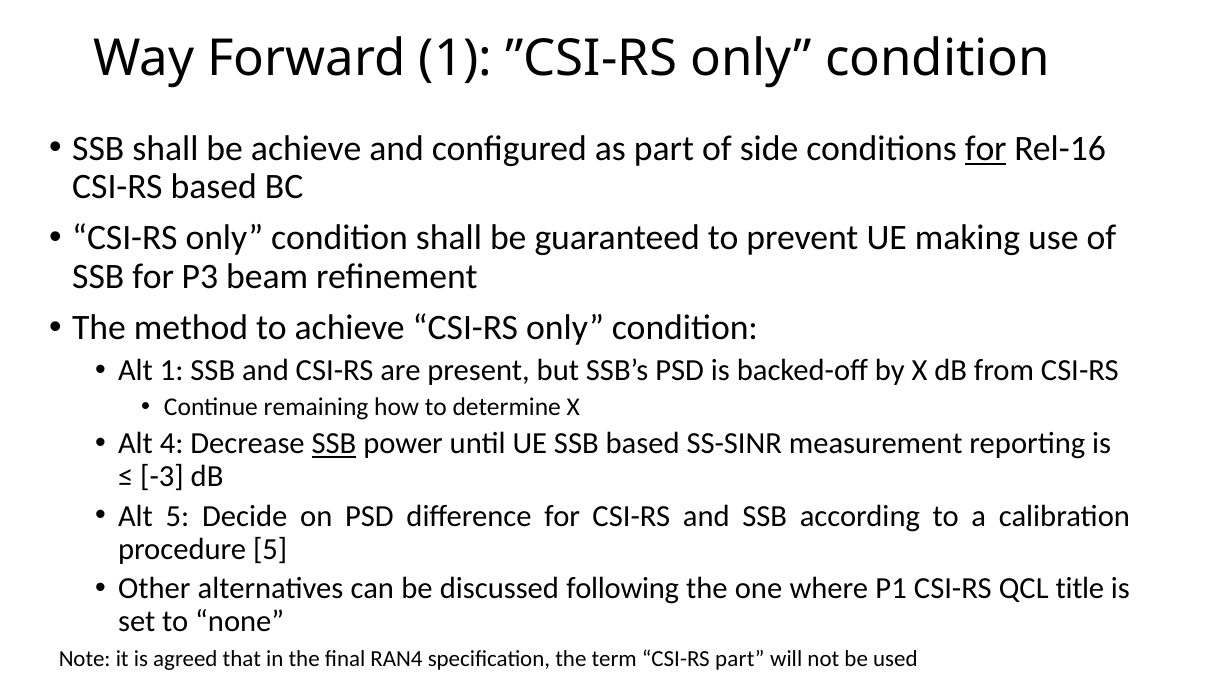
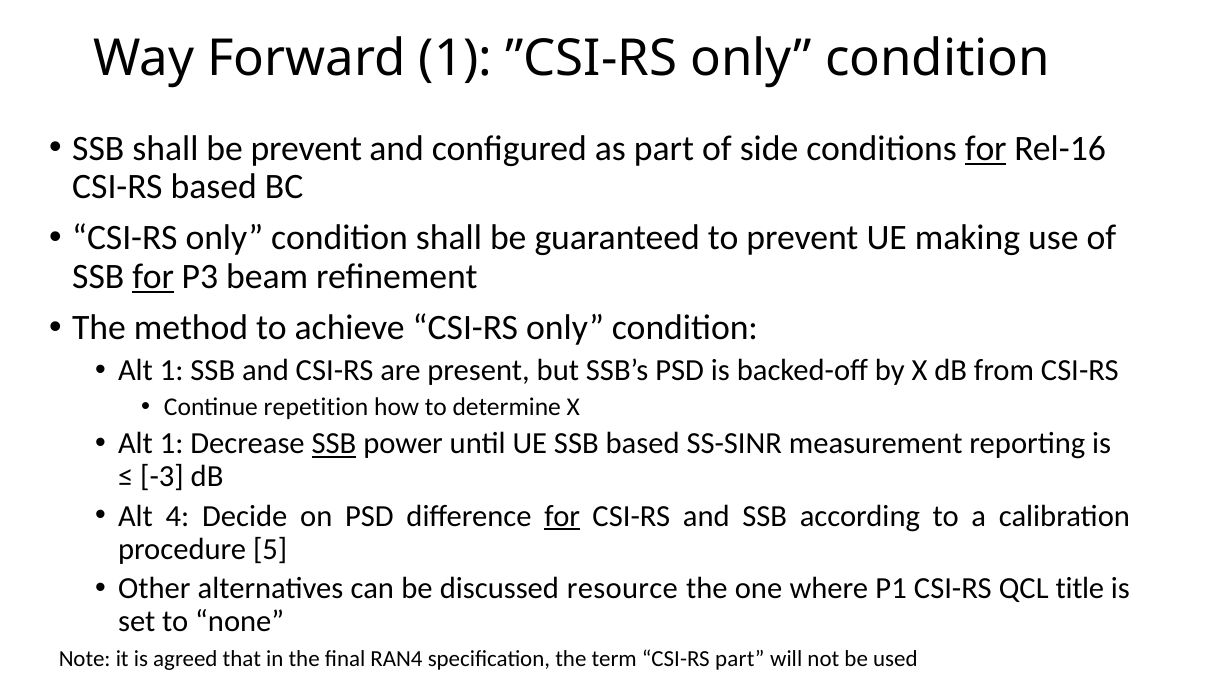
be achieve: achieve -> prevent (306, 148)
for underline: none -> present (153, 276)
remaining: remaining -> repetition (316, 407)
4: 4 -> 1 (172, 443)
Alt 5: 5 -> 4 (177, 516)
for underline: none -> present (562, 516)
following: following -> resource (622, 588)
